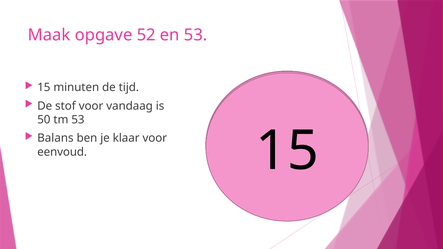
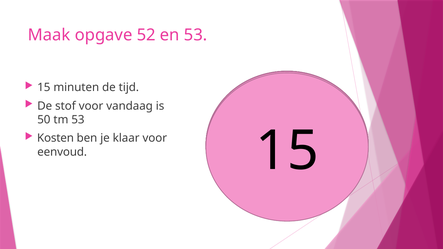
Balans: Balans -> Kosten (55, 138)
